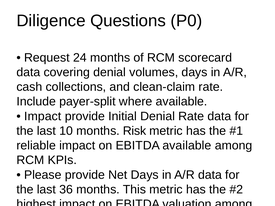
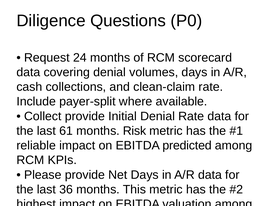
Impact: Impact -> Collect (43, 116)
10: 10 -> 61 (66, 131)
EBITDA available: available -> predicted (187, 146)
